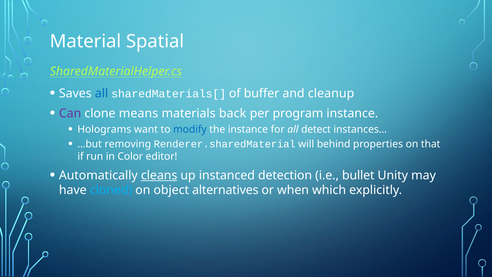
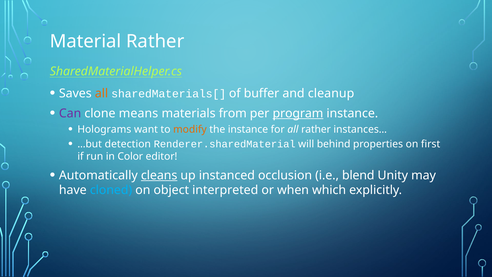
Material Spatial: Spatial -> Rather (155, 42)
all colour: blue -> orange (102, 93)
back: back -> from (233, 113)
program underline: none -> present (298, 113)
modify colour: blue -> orange (190, 129)
all detect: detect -> rather (316, 129)
removing: removing -> detection (128, 144)
that: that -> first (431, 144)
detection: detection -> occlusion (285, 175)
bullet: bullet -> blend (358, 175)
alternatives: alternatives -> interpreted (225, 190)
